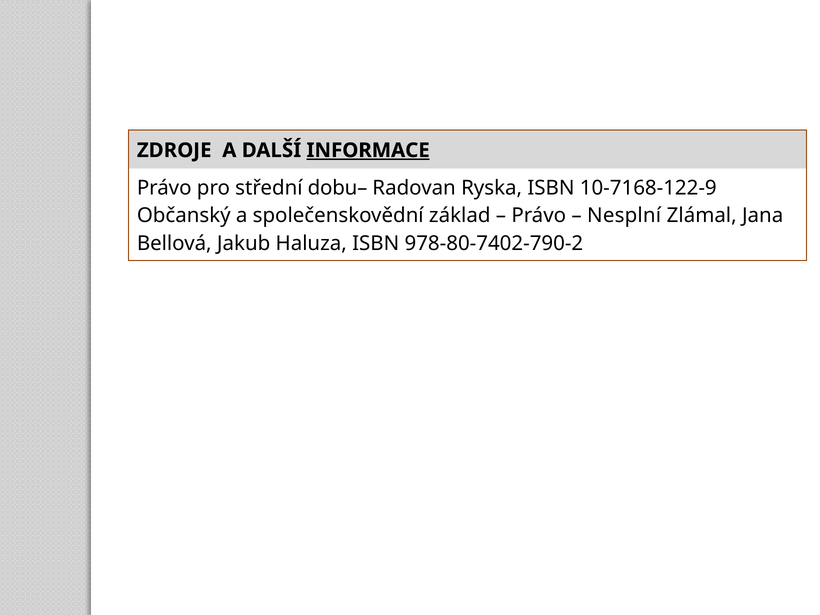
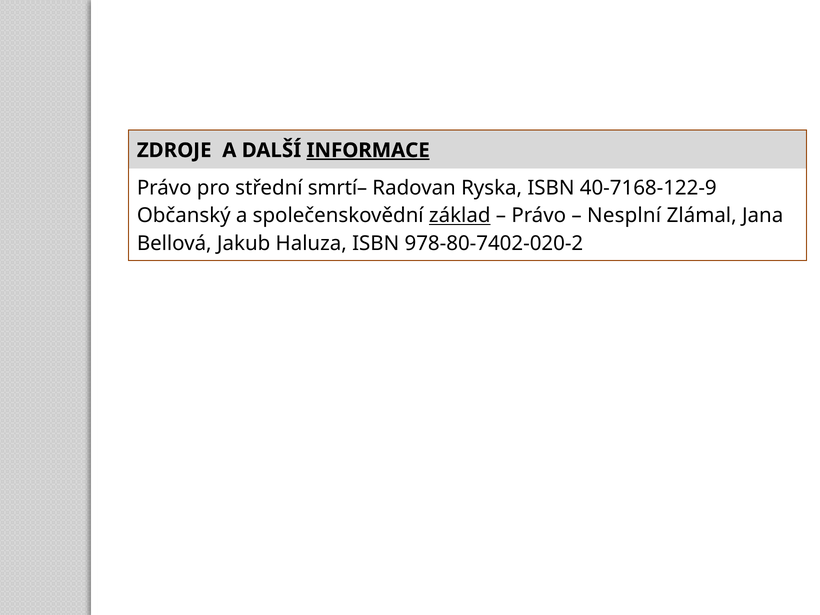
dobu–: dobu– -> smrtí– (338, 188)
10-7168-122-9: 10-7168-122-9 -> 40-7168-122-9 (648, 188)
základ underline: none -> present (460, 216)
978-80-7402-790-2: 978-80-7402-790-2 -> 978-80-7402-020-2 (494, 244)
